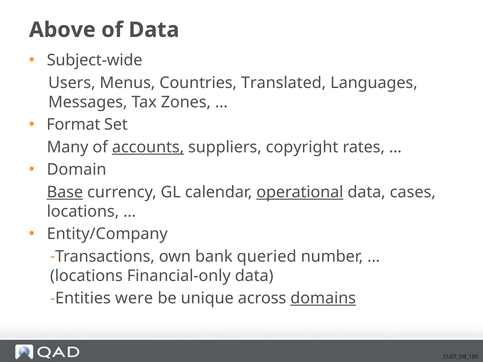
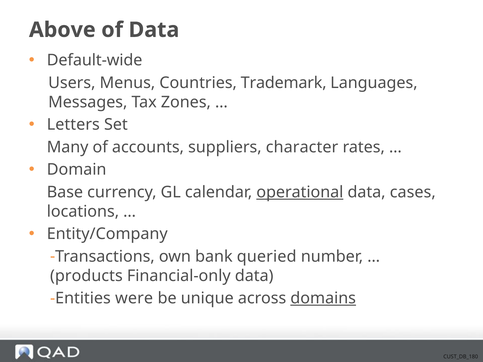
Subject-wide: Subject-wide -> Default-wide (95, 60)
Translated: Translated -> Trademark (284, 83)
Format: Format -> Letters (73, 125)
accounts underline: present -> none (148, 147)
copyright: copyright -> character (302, 147)
Base underline: present -> none (65, 192)
locations: locations -> products (86, 276)
